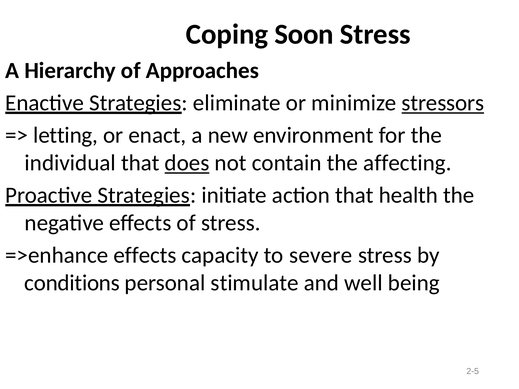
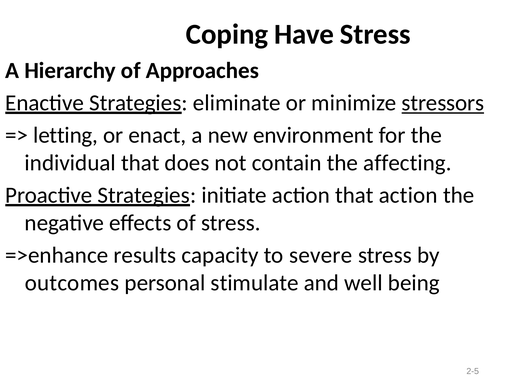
Soon: Soon -> Have (304, 34)
does underline: present -> none (187, 163)
that health: health -> action (408, 195)
=>enhance effects: effects -> results (145, 255)
conditions: conditions -> outcomes (72, 283)
